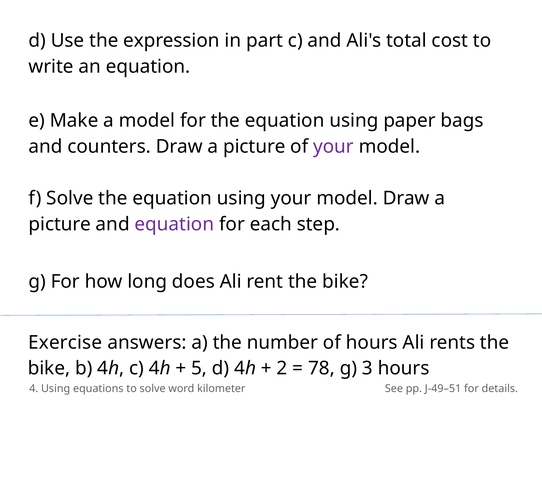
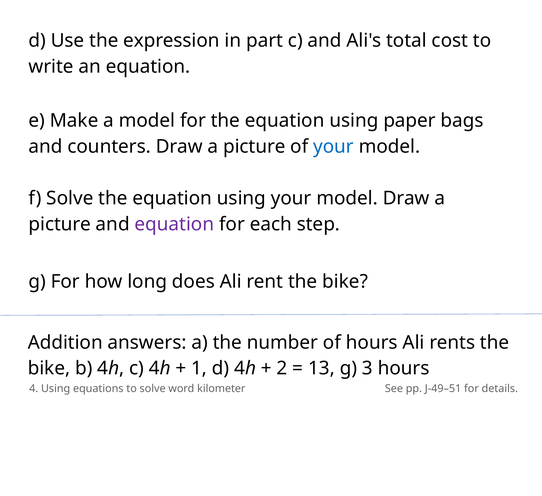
your colour: purple -> blue (333, 147)
Exercise: Exercise -> Addition (65, 343)
5: 5 -> 1 (199, 369)
78: 78 -> 13 (321, 369)
